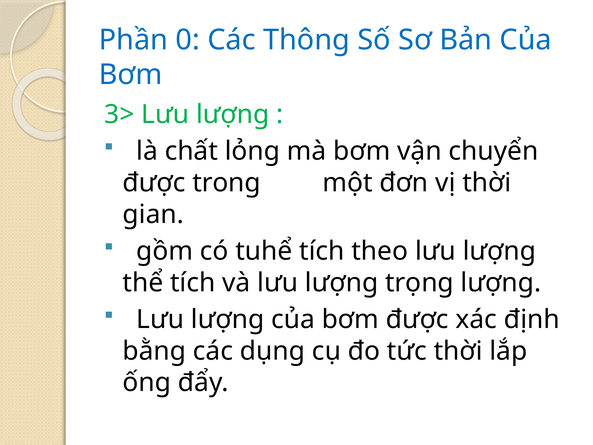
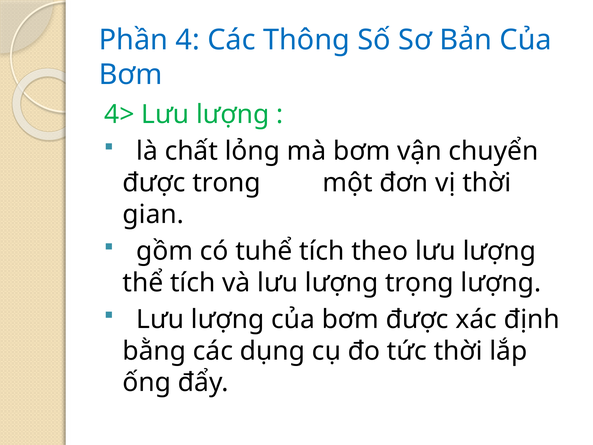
0: 0 -> 4 (188, 40)
3>: 3> -> 4> (119, 114)
